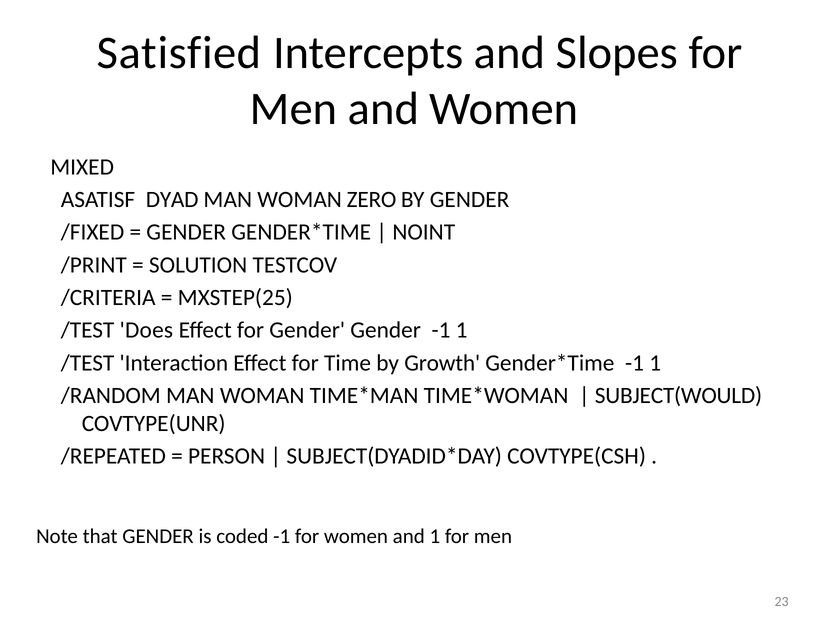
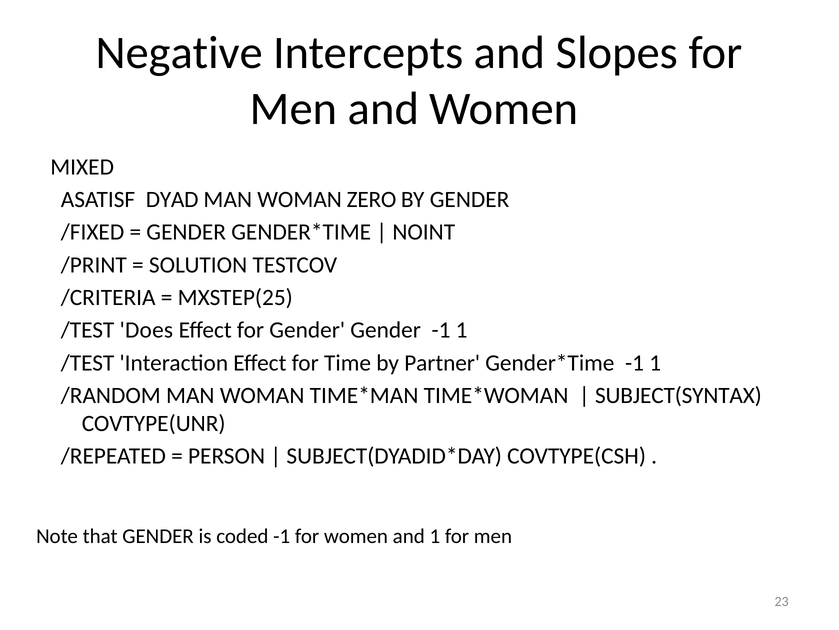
Satisfied: Satisfied -> Negative (179, 53)
Growth: Growth -> Partner (442, 362)
SUBJECT(WOULD: SUBJECT(WOULD -> SUBJECT(SYNTAX (678, 395)
